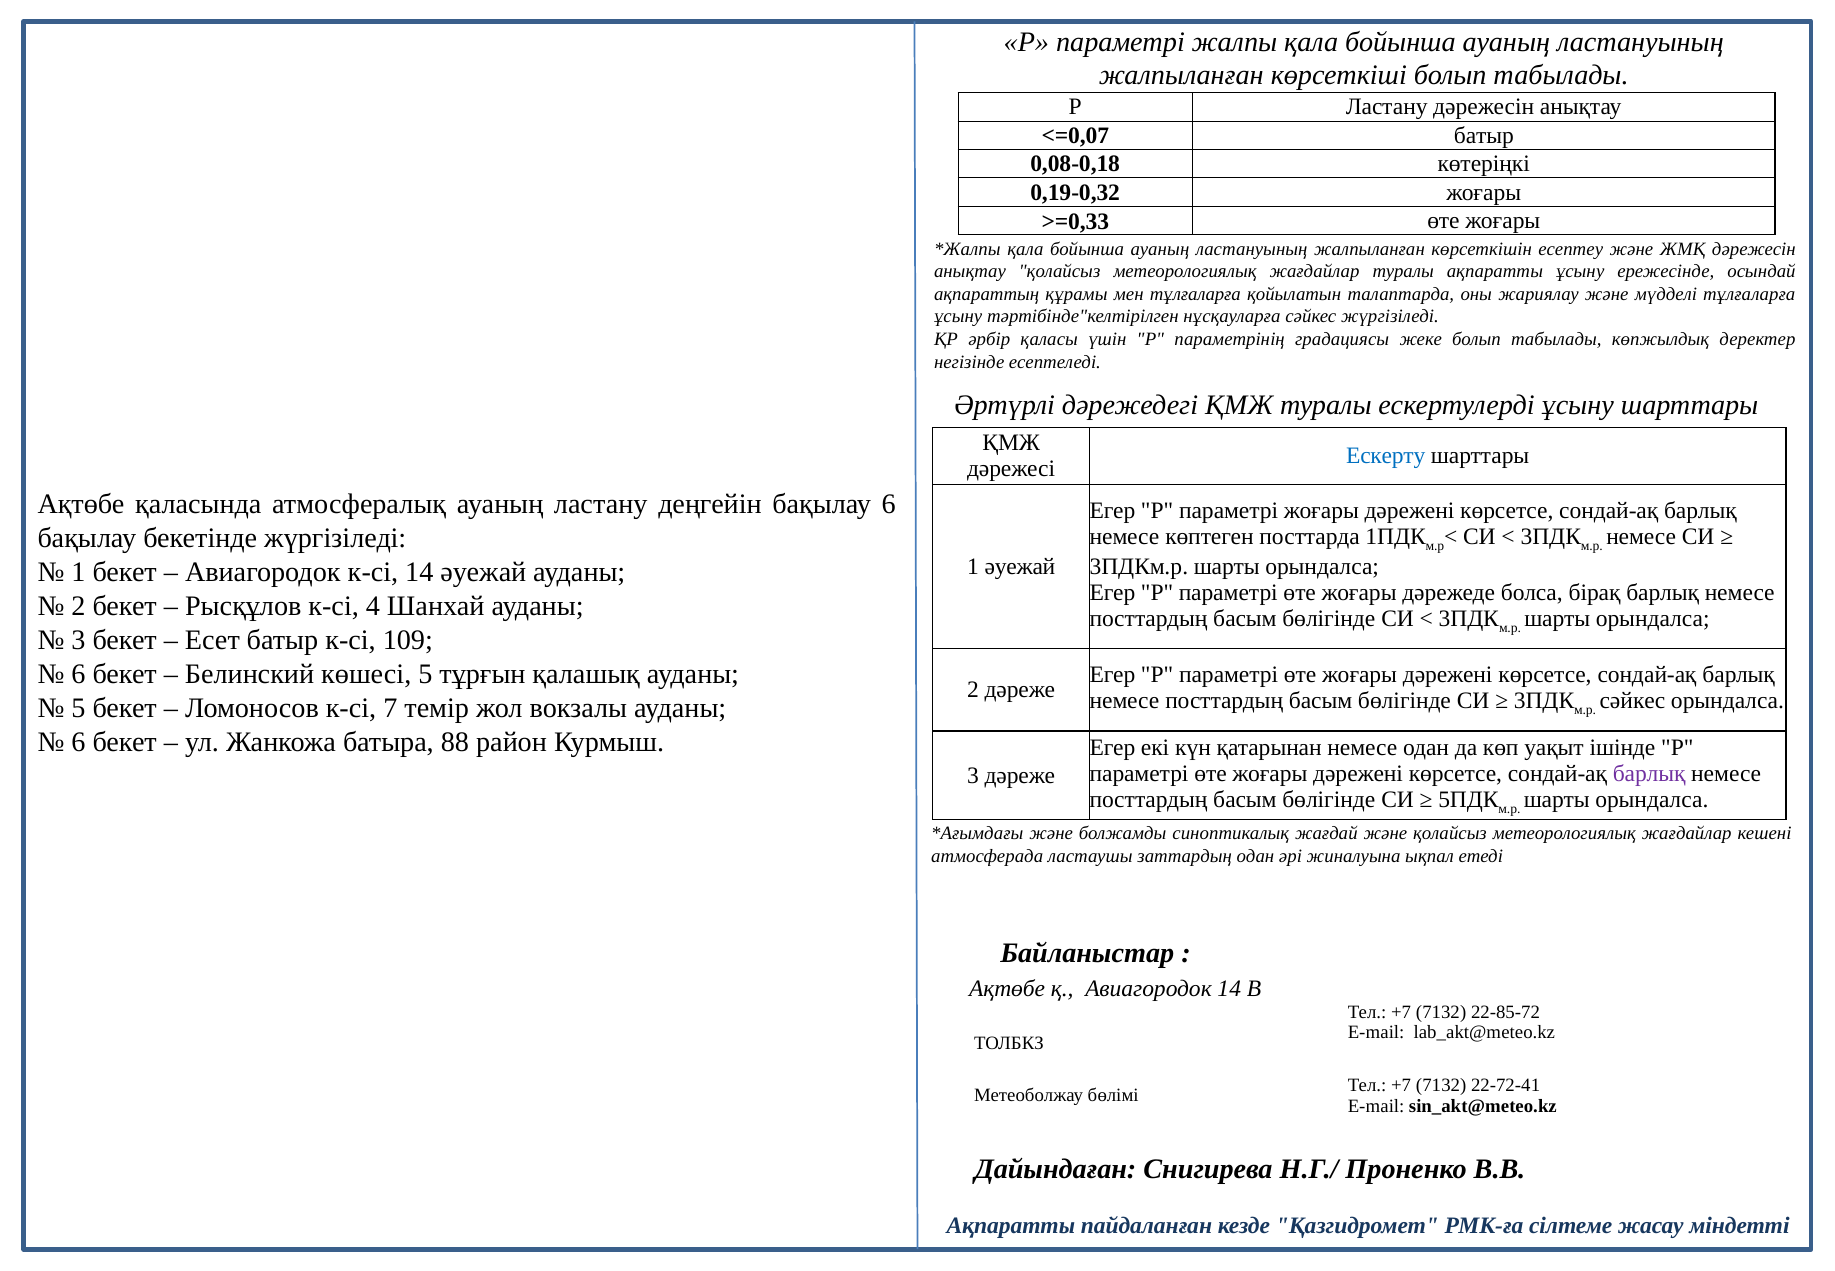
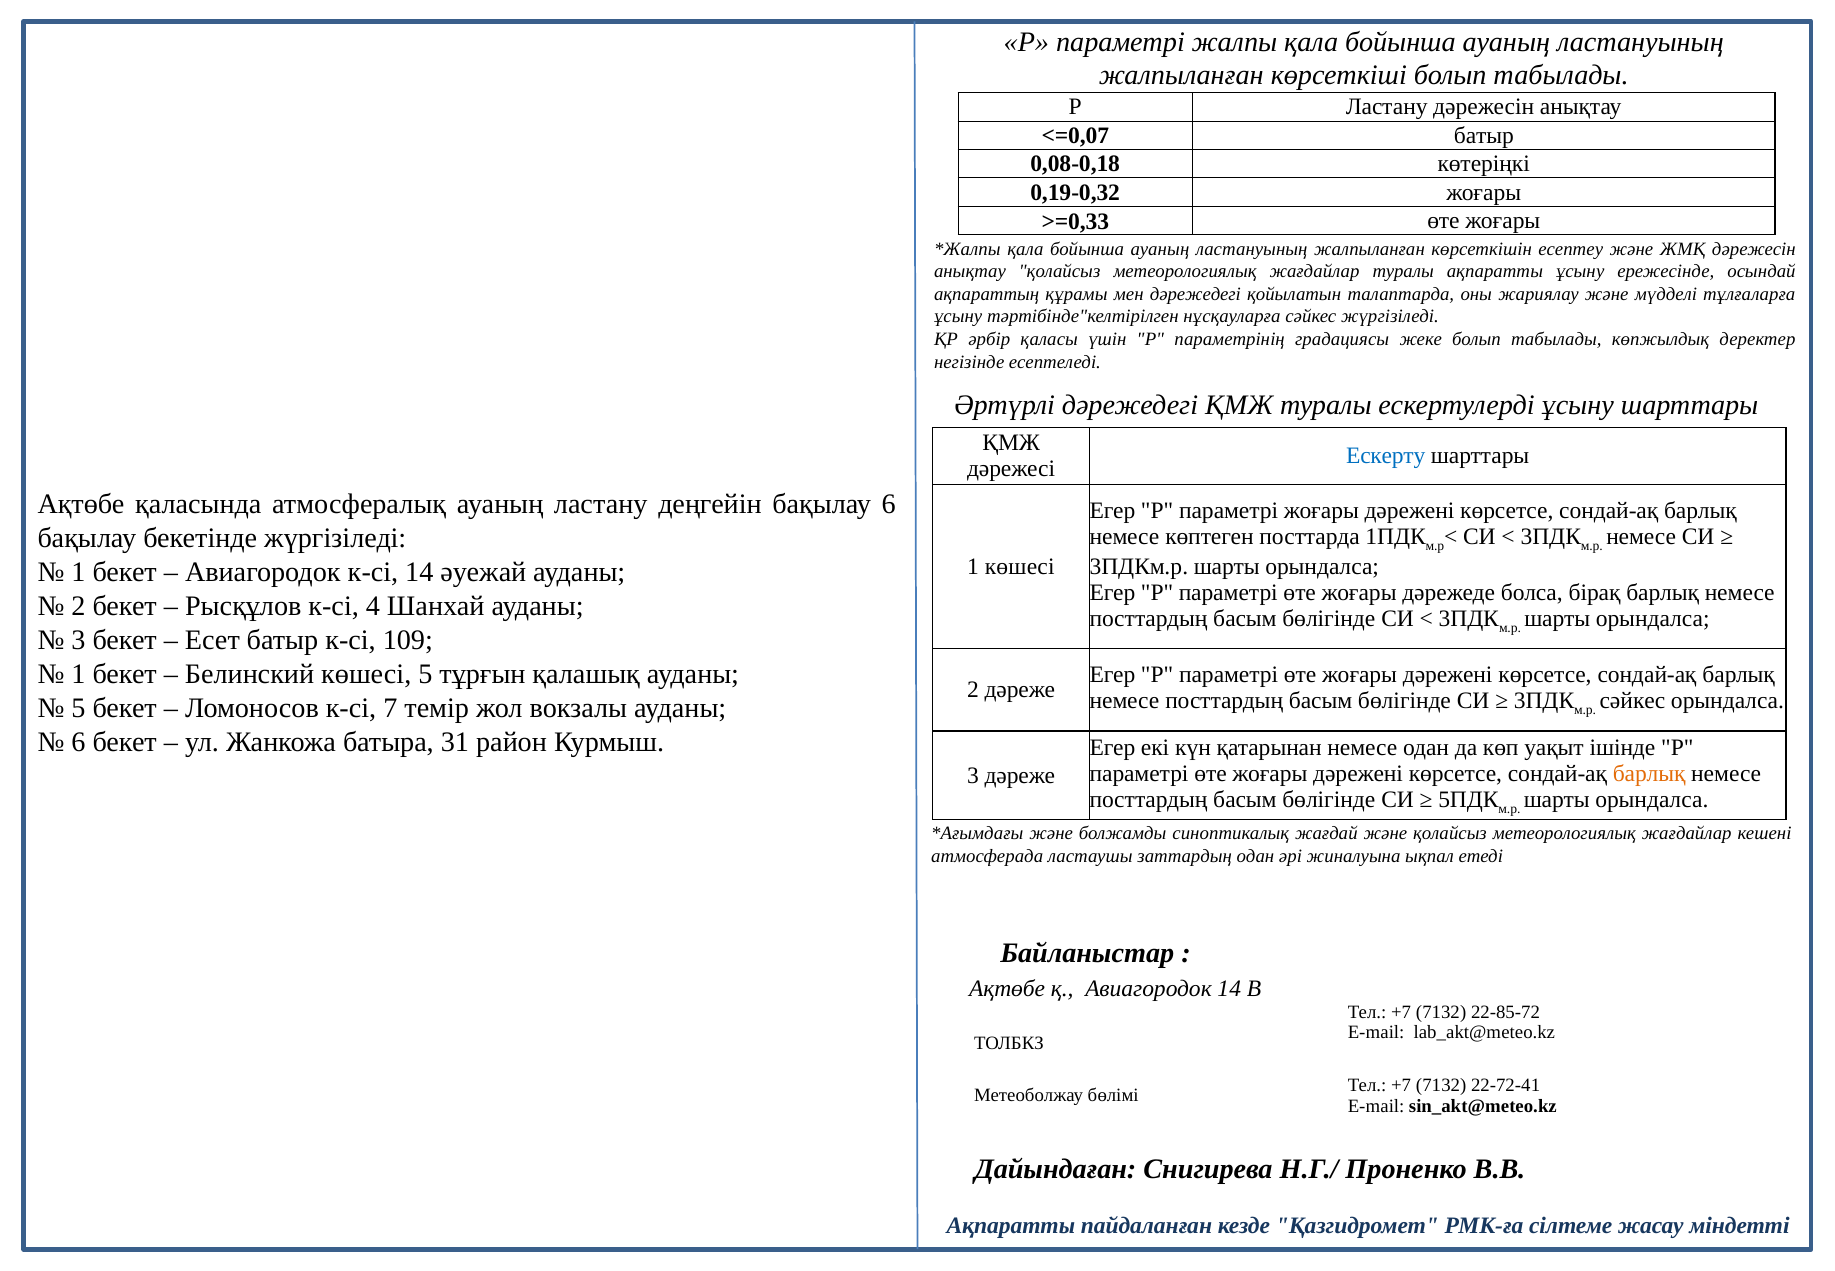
мен тұлғаларға: тұлғаларға -> дәрежедегі (1195, 294)
1 әуежай: әуежай -> көшесі (1020, 566)
6: 6 -> 1 (78, 674)
88: 88 -> 31 (455, 741)
барлық colour: purple -> orange (1649, 773)
